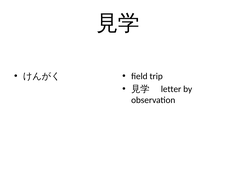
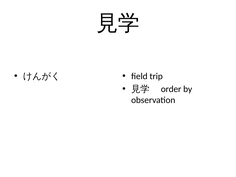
letter: letter -> order (171, 89)
